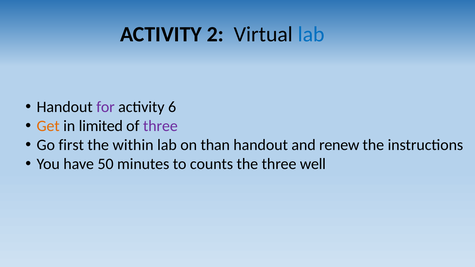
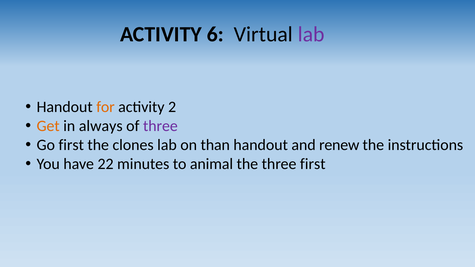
2: 2 -> 6 (215, 34)
lab colour: blue -> purple (311, 34)
for colour: purple -> orange (105, 107)
6: 6 -> 2 (172, 107)
limited: limited -> always (101, 126)
within: within -> clones (133, 145)
50: 50 -> 22 (106, 164)
counts: counts -> animal (212, 164)
three well: well -> first (313, 164)
